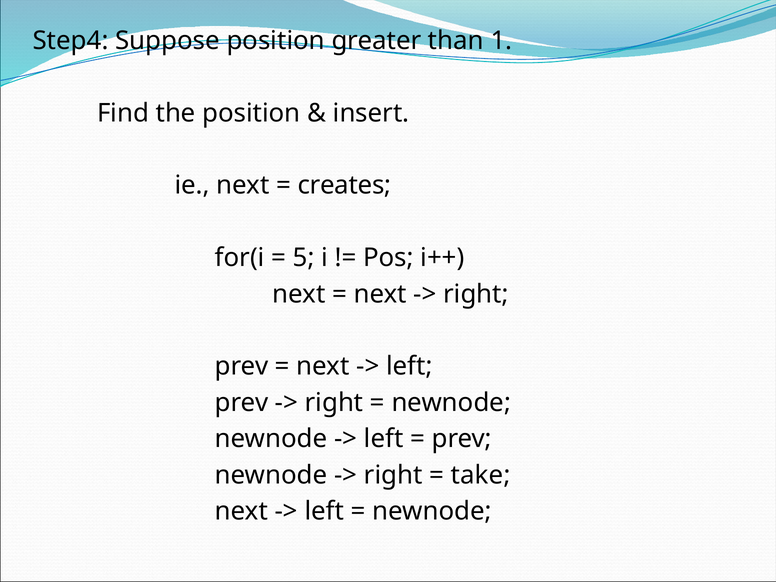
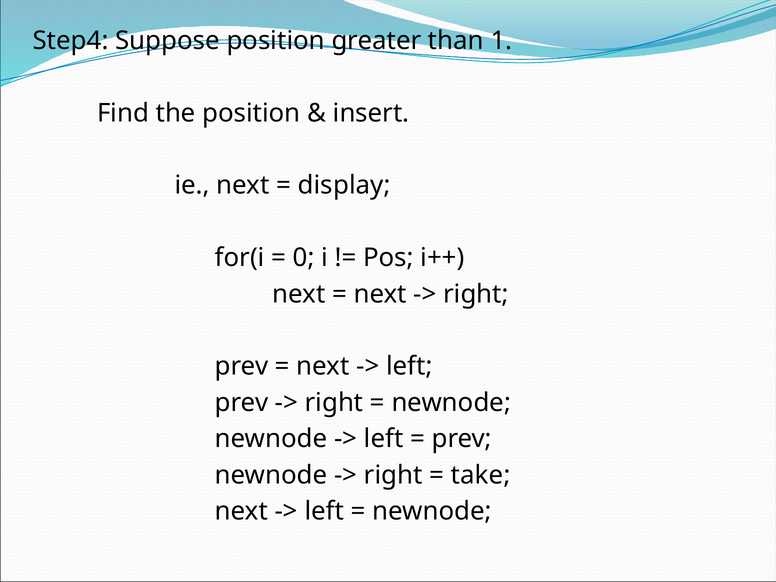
creates: creates -> display (344, 185)
5: 5 -> 0 (304, 258)
